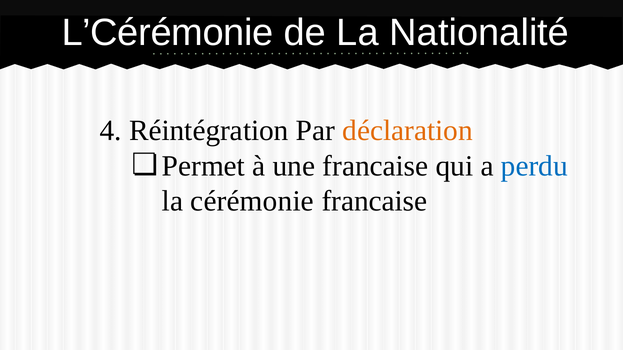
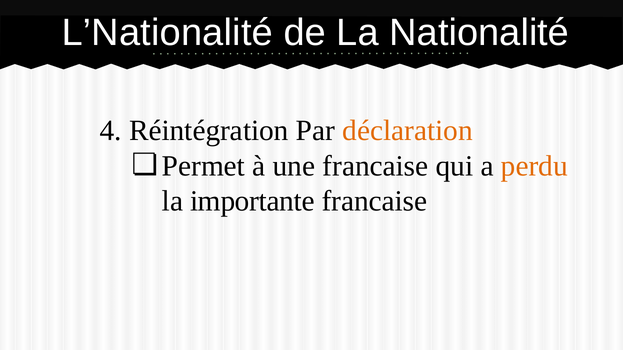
L’Cérémonie: L’Cérémonie -> L’Nationalité (167, 33)
perdu colour: blue -> orange (534, 166)
cérémonie: cérémonie -> importante (252, 202)
